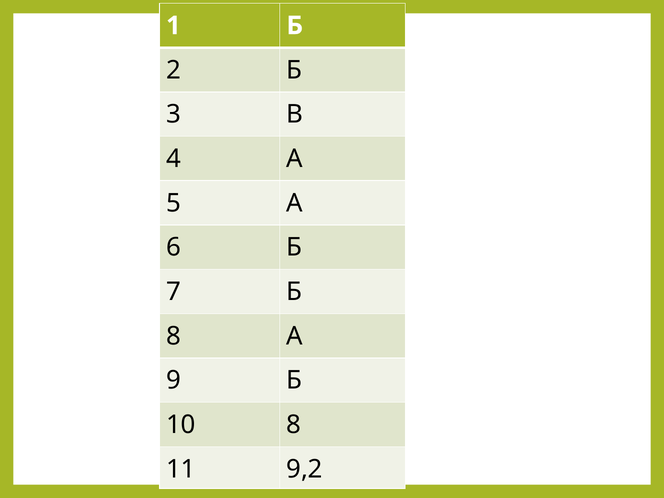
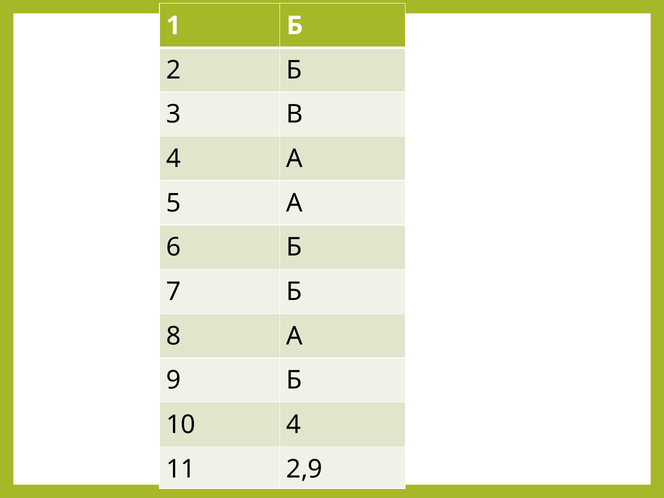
10 8: 8 -> 4 (294, 425)
9,2: 9,2 -> 2,9 (305, 469)
